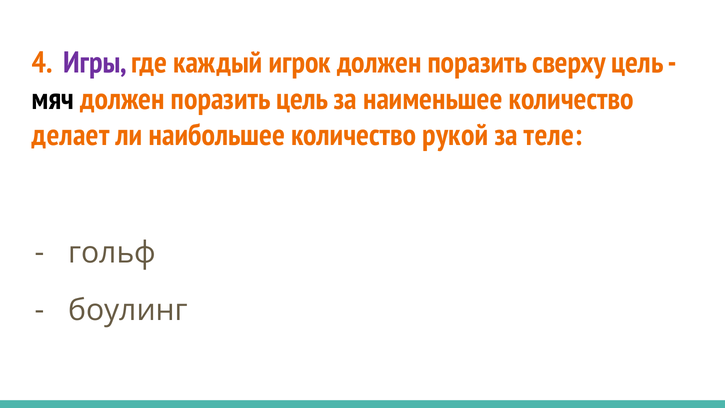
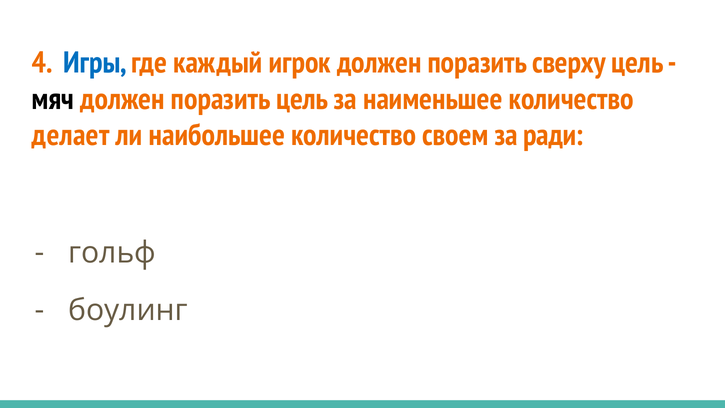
Игры colour: purple -> blue (95, 63)
рукой: рукой -> своем (455, 135)
теле: теле -> ради (553, 135)
